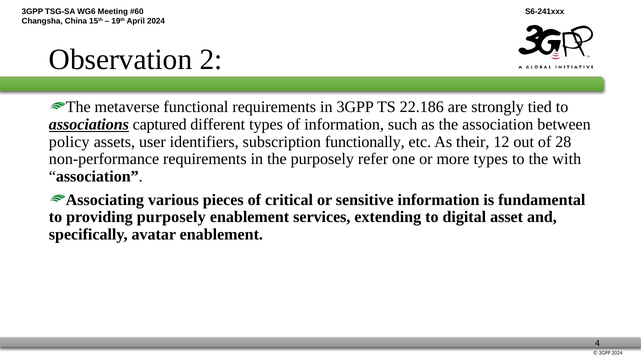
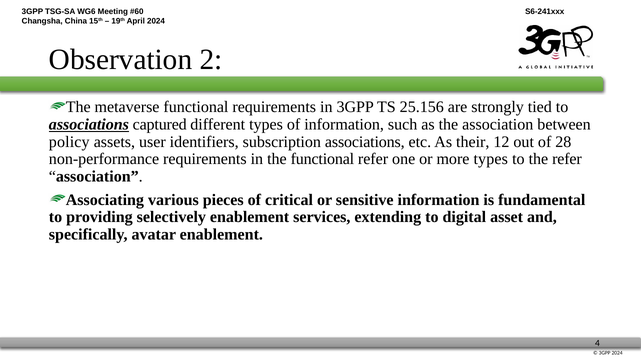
22.186: 22.186 -> 25.156 (422, 107)
subscription functionally: functionally -> associations (365, 142)
the purposely: purposely -> functional (322, 159)
the with: with -> refer (567, 159)
providing purposely: purposely -> selectively (171, 217)
